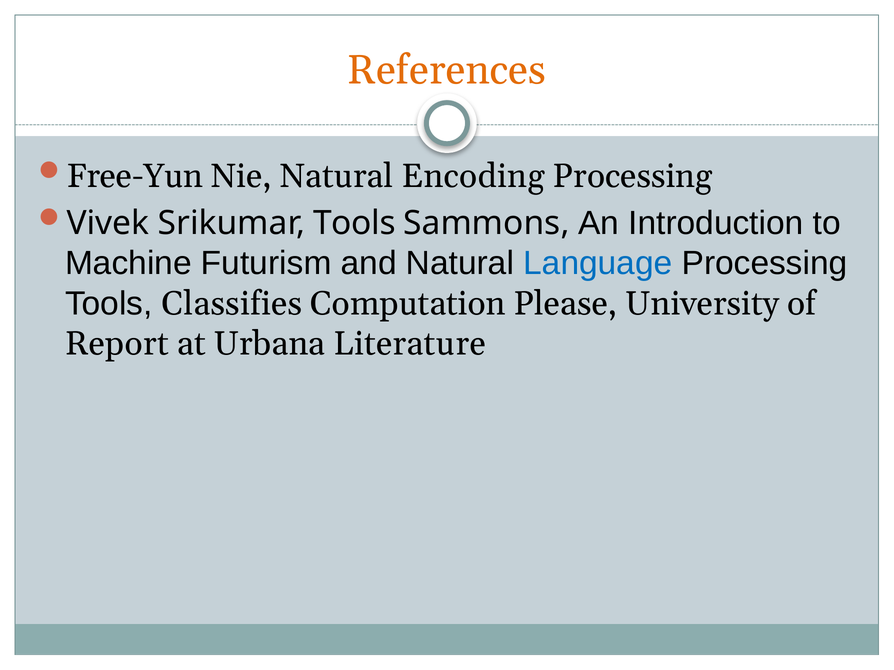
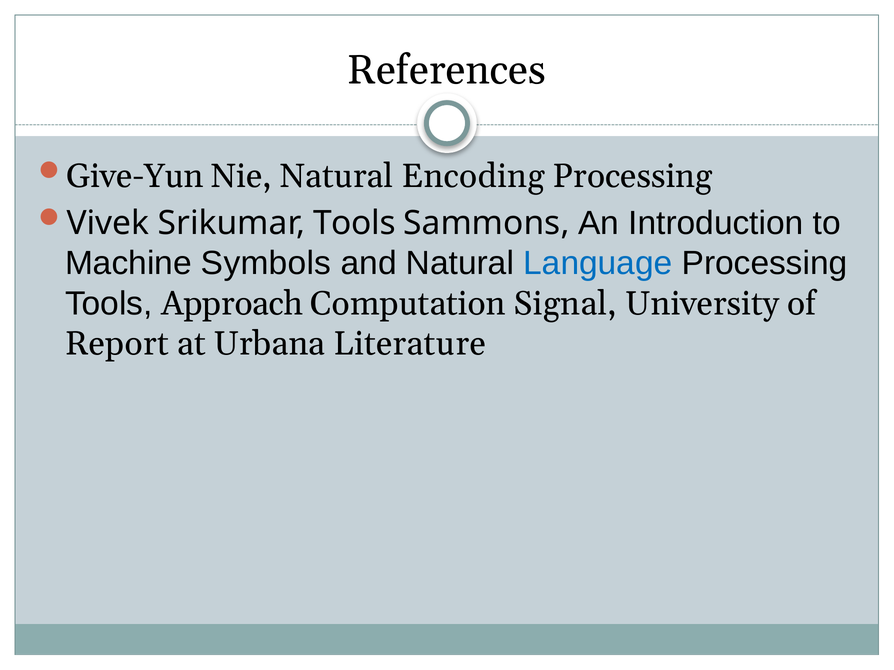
References colour: orange -> black (447, 70)
Free-Yun: Free-Yun -> Give-Yun (135, 176)
Futurism: Futurism -> Symbols (266, 263)
Classifies: Classifies -> Approach (232, 304)
Please: Please -> Signal (565, 304)
